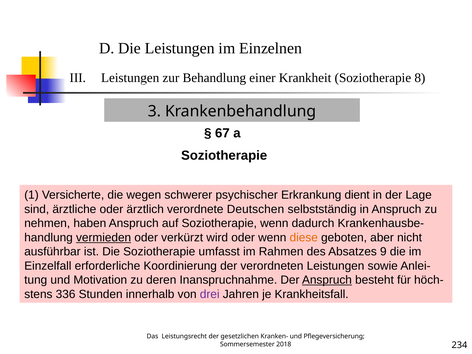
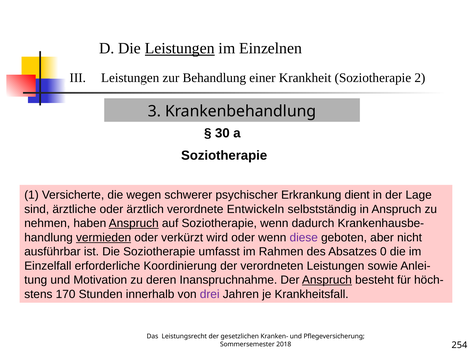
Leistungen underline: none -> present (180, 48)
8: 8 -> 2 (420, 78)
67: 67 -> 30 (222, 133)
Deutschen: Deutschen -> Entwickeln (255, 209)
Anspruch underline: none -> present (134, 223)
diese colour: orange -> purple (304, 238)
9: 9 -> 0 (383, 252)
336: 336 -> 170 (66, 294)
234: 234 -> 254 (459, 345)
